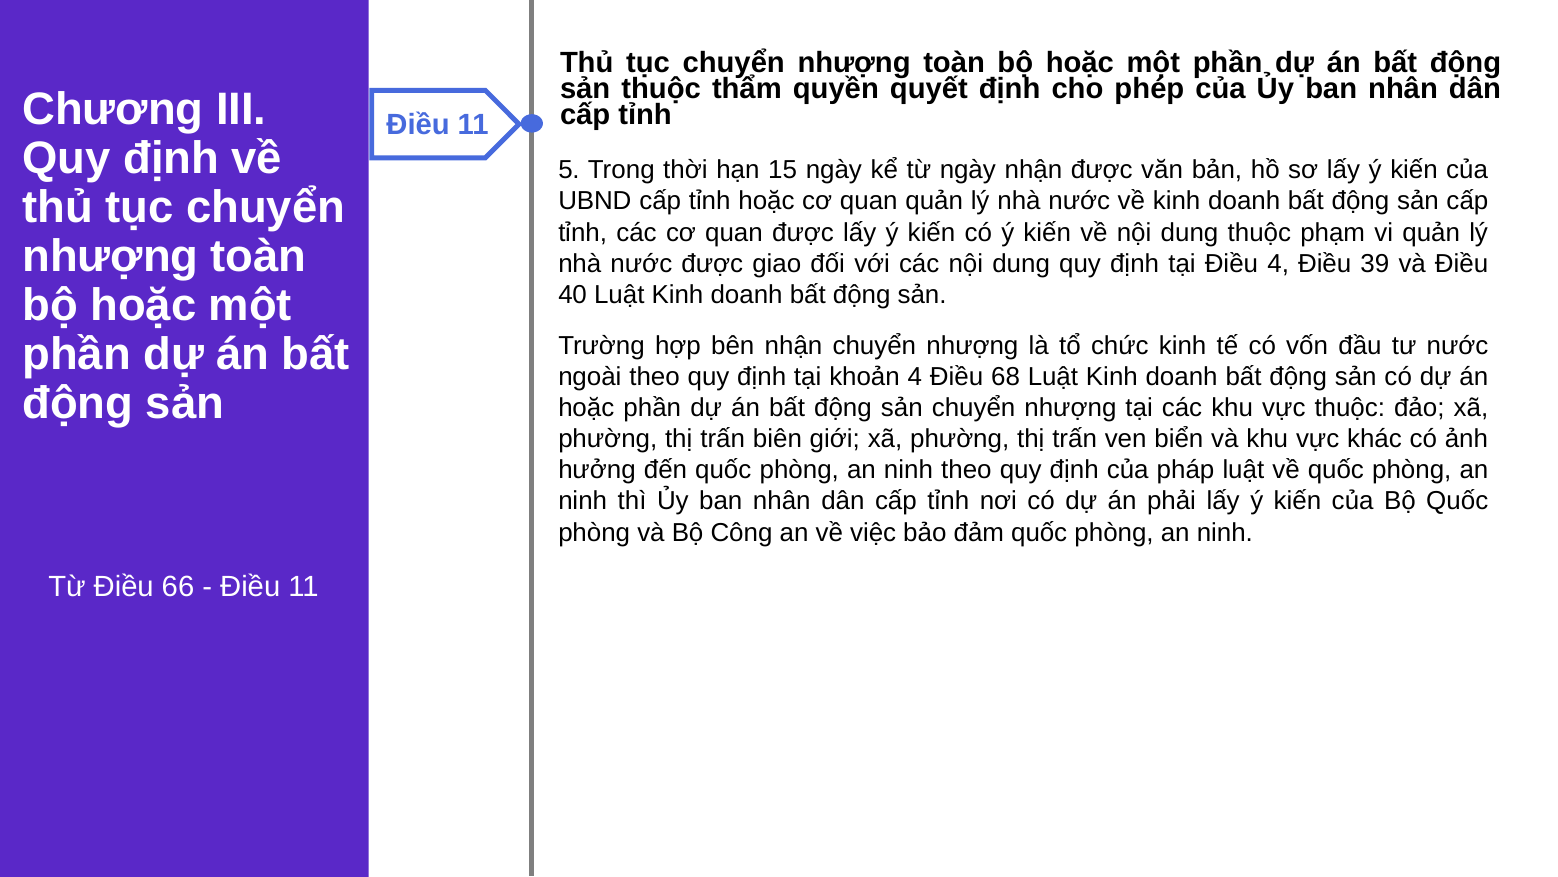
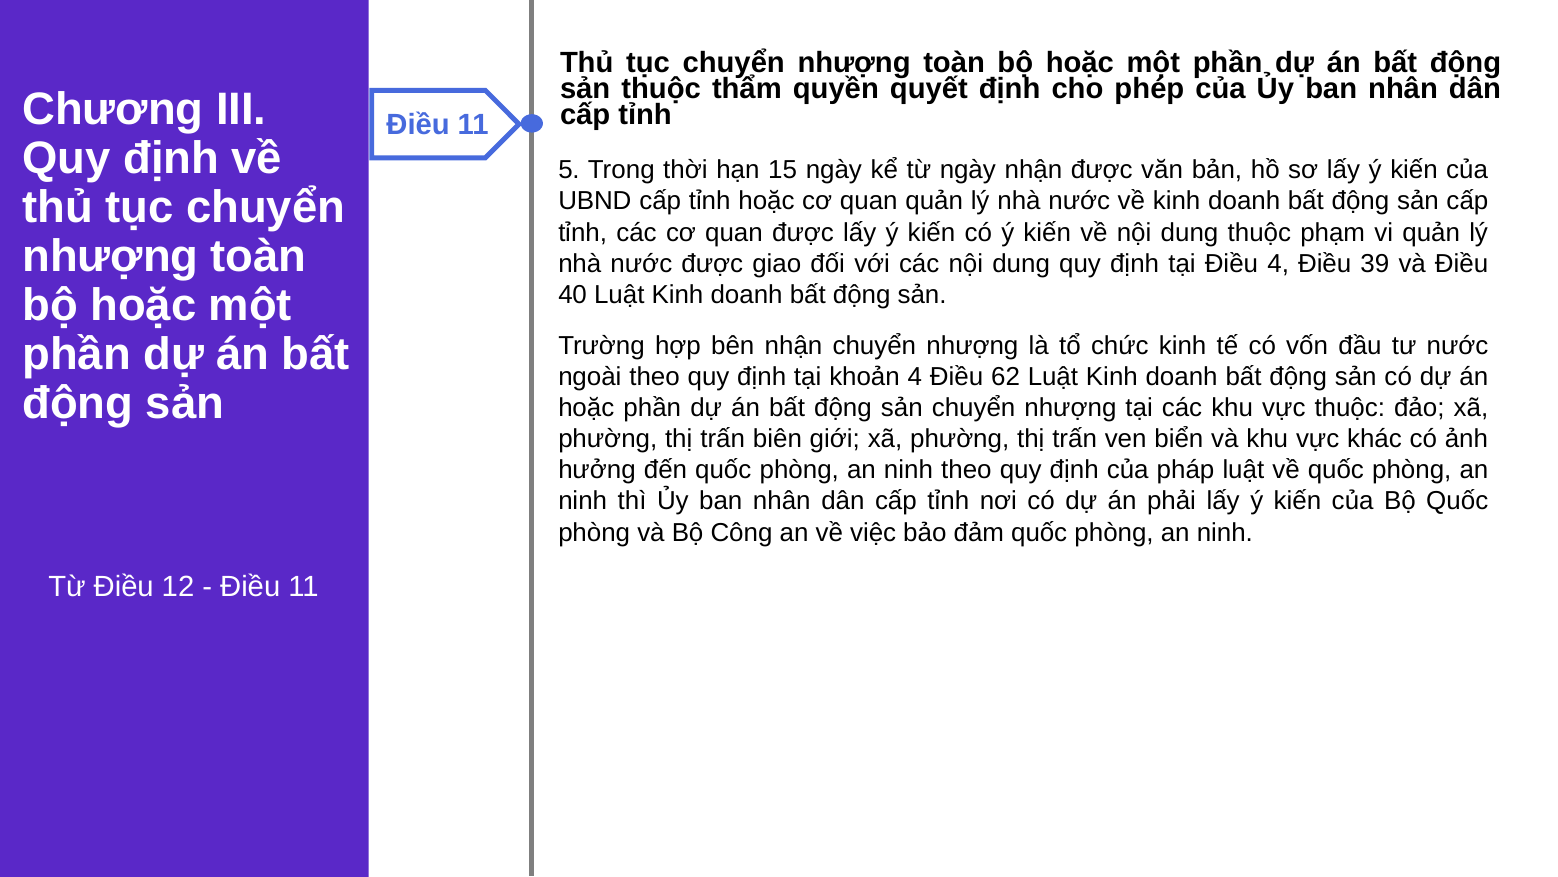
68: 68 -> 62 (1006, 376)
66: 66 -> 12 (178, 586)
